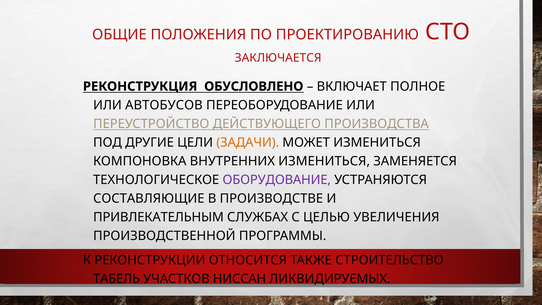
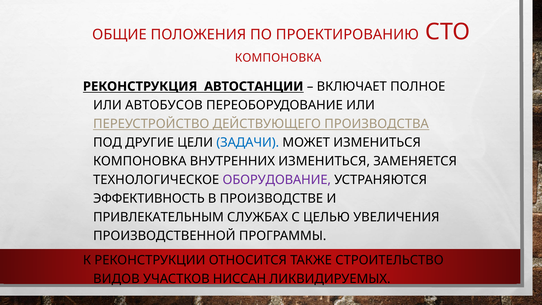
ЗАКЛЮЧАЕТСЯ: ЗАКЛЮЧАЕТСЯ -> КОМПОНОВКА (278, 58)
ОБУСЛОВЛЕНО: ОБУСЛОВЛЕНО -> АВТОСТАНЦИИ (254, 86)
ЗАДАЧИ colour: orange -> blue (248, 142)
СОСТАВЛЯЮЩИЕ: СОСТАВЛЯЮЩИЕ -> ЭФФЕКТИВНОСТЬ (149, 198)
ТАБЕЛЬ: ТАБЕЛЬ -> ВИДОВ (116, 279)
